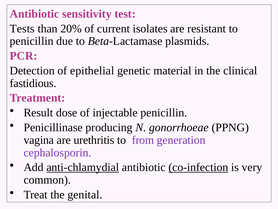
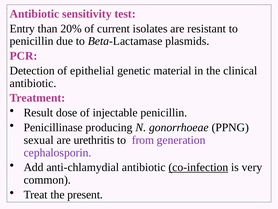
Tests: Tests -> Entry (22, 29)
fastidious: fastidious -> antibiotic (33, 83)
vagina: vagina -> sexual (39, 140)
anti-chlamydial underline: present -> none (83, 167)
genital: genital -> present (85, 194)
